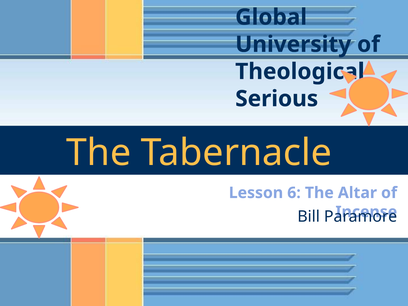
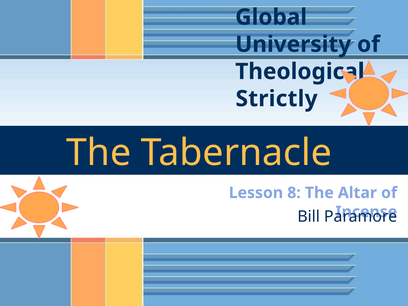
Serious: Serious -> Strictly (277, 99)
6: 6 -> 8 (294, 193)
